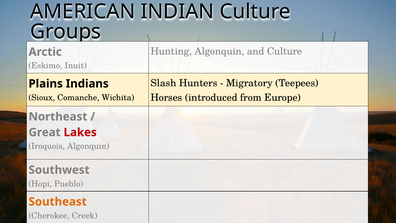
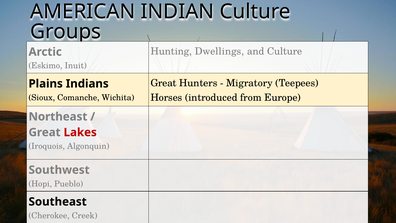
Hunting Algonquin: Algonquin -> Dwellings (219, 51)
Slash: Slash -> Great (164, 83)
Southeast colour: orange -> black (58, 202)
